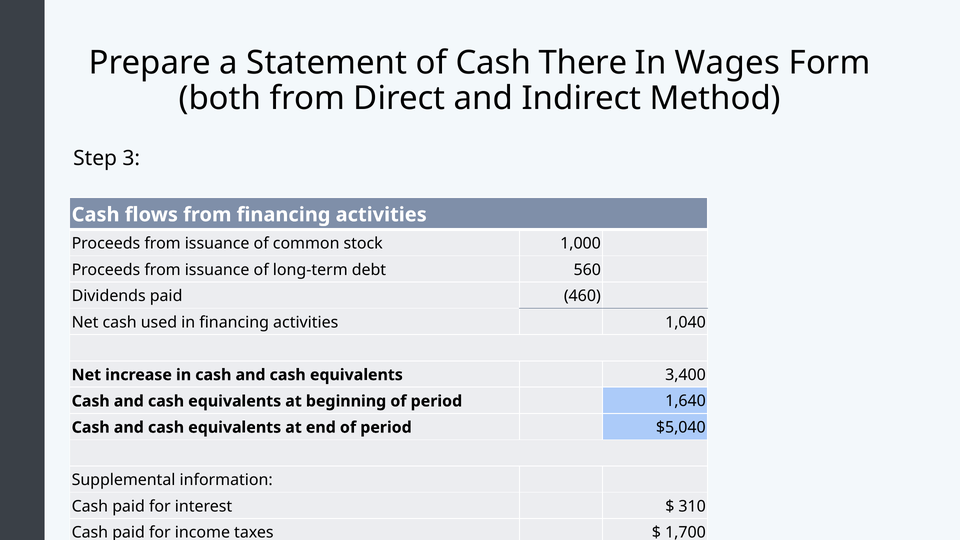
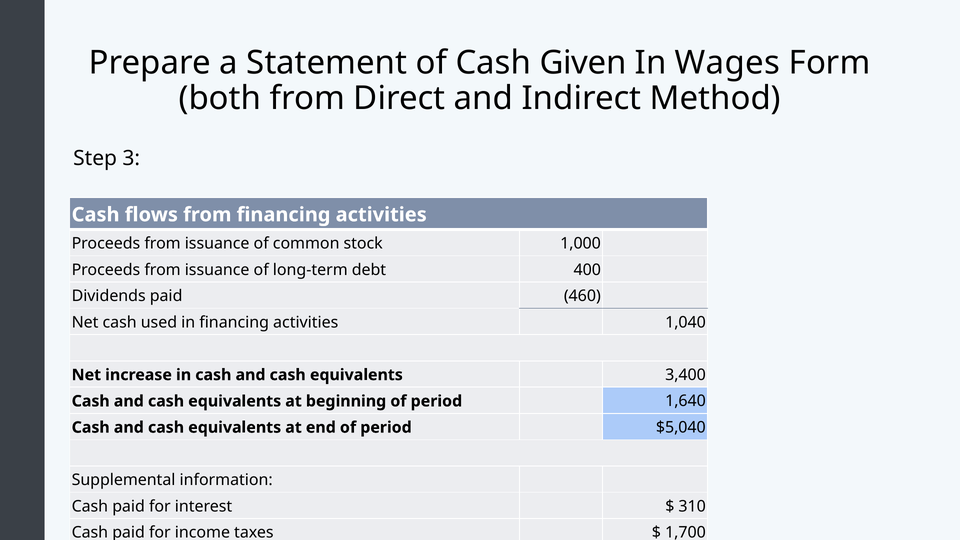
There: There -> Given (583, 63)
560: 560 -> 400 (587, 270)
